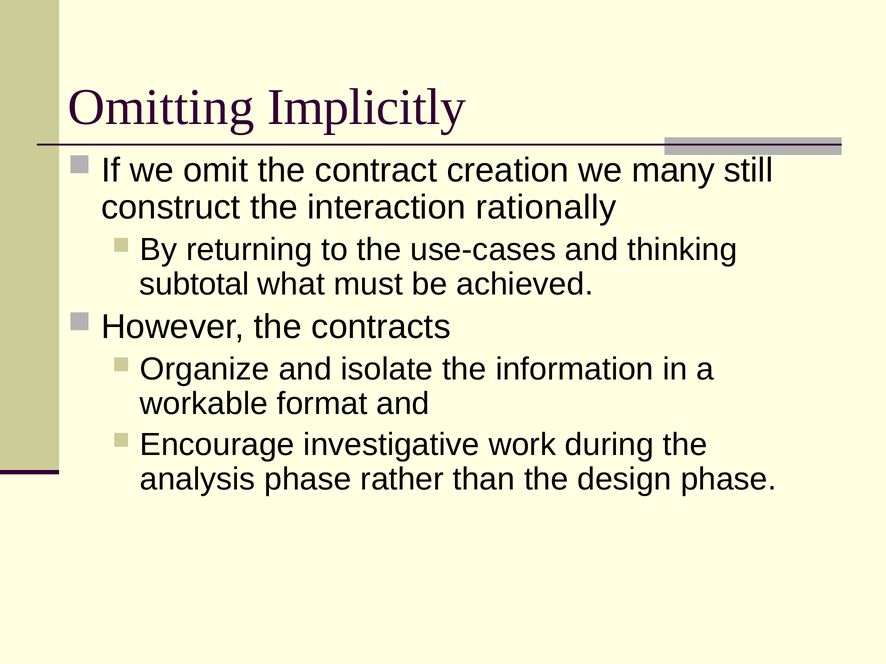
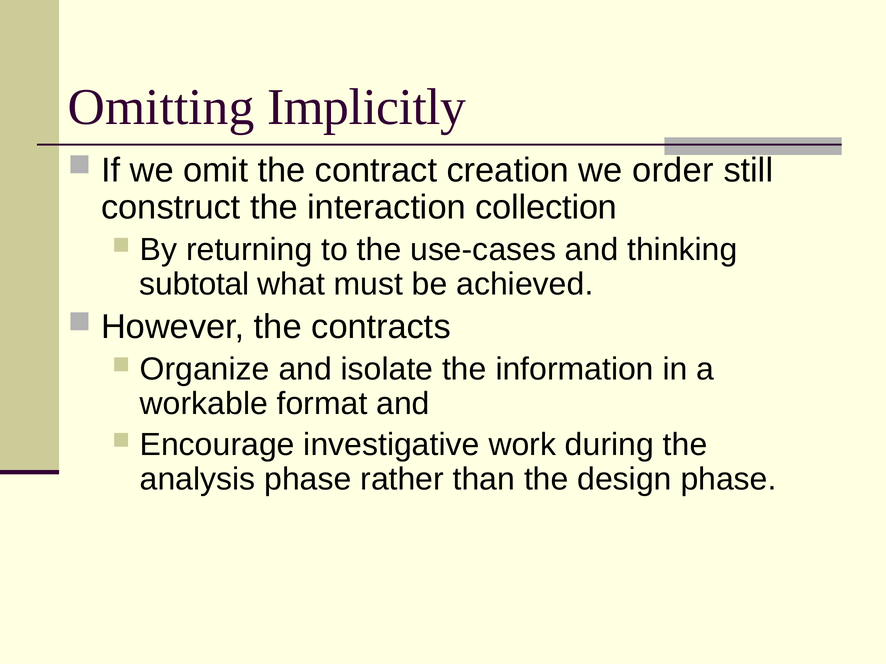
many: many -> order (673, 171)
rationally: rationally -> collection (546, 208)
